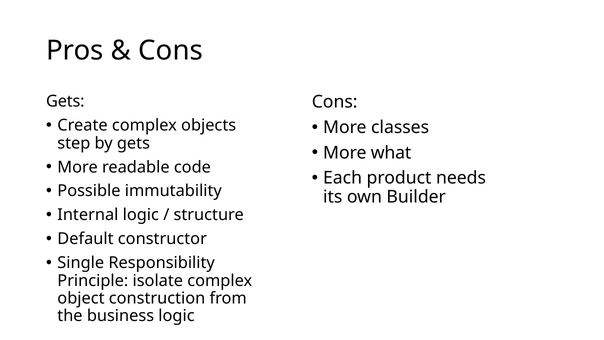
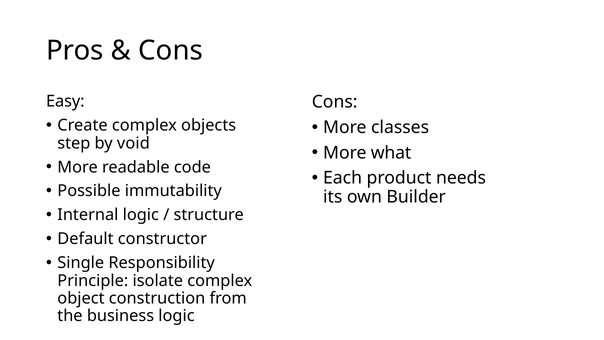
Gets: Gets -> Easy (65, 101)
by gets: gets -> void (133, 143)
